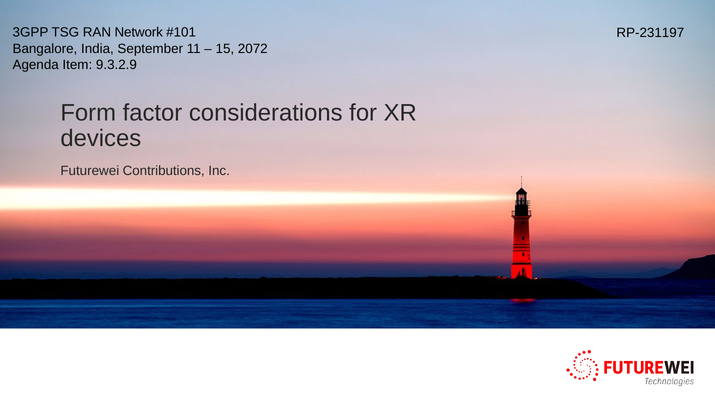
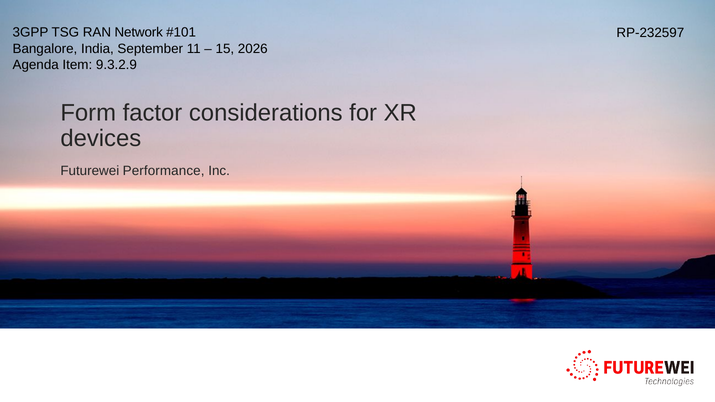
RP-231197: RP-231197 -> RP-232597 (650, 33)
2072: 2072 -> 2026 (253, 49)
Contributions: Contributions -> Performance (164, 171)
